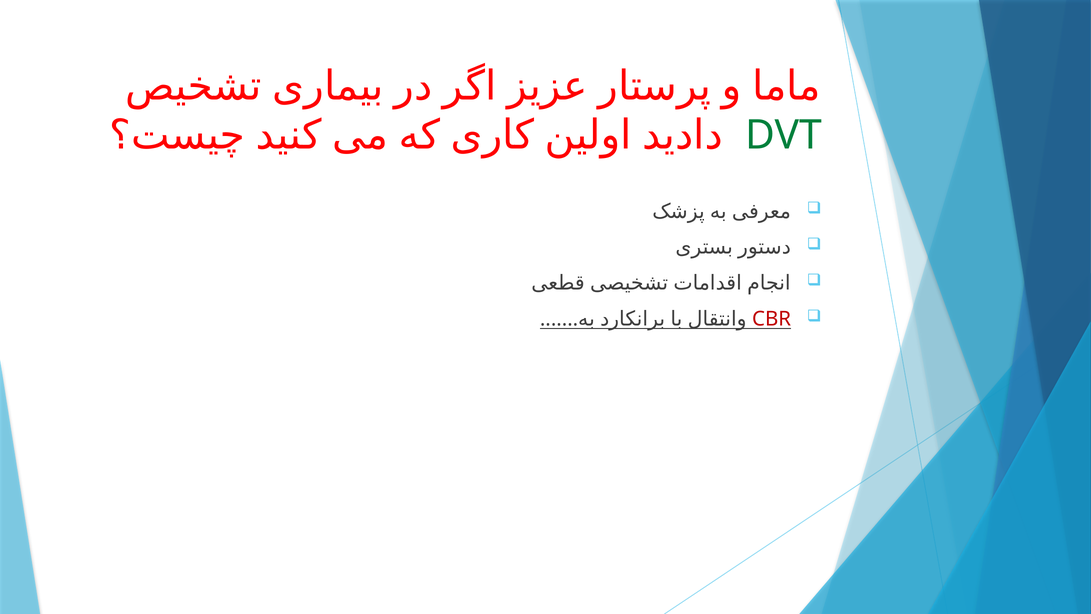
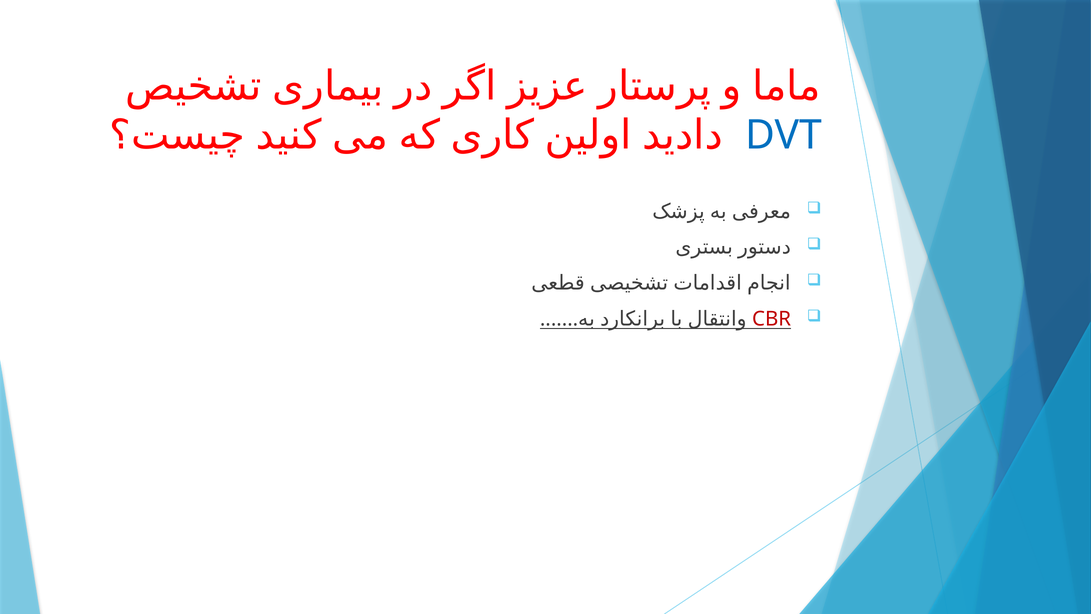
DVT colour: green -> blue (783, 135)
